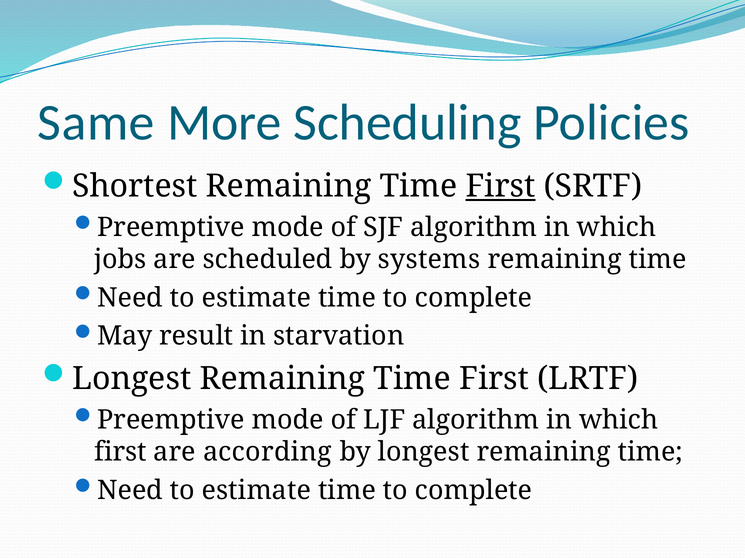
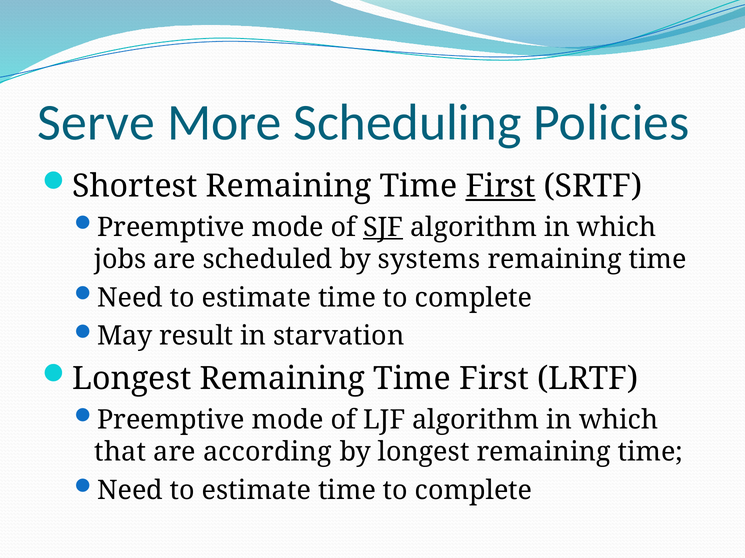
Same: Same -> Serve (96, 123)
SJF underline: none -> present (383, 228)
first: first -> that (120, 453)
